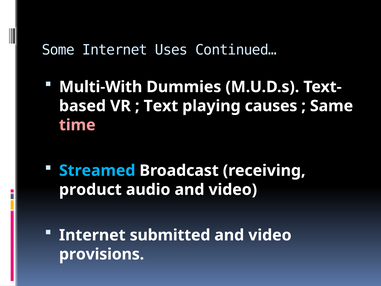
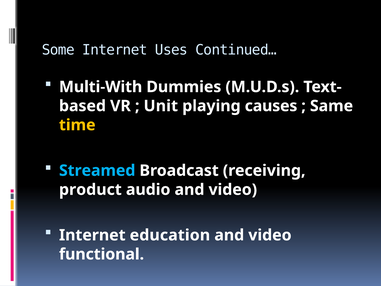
Text: Text -> Unit (161, 106)
time colour: pink -> yellow (77, 125)
submitted: submitted -> education (170, 235)
provisions: provisions -> functional (102, 254)
